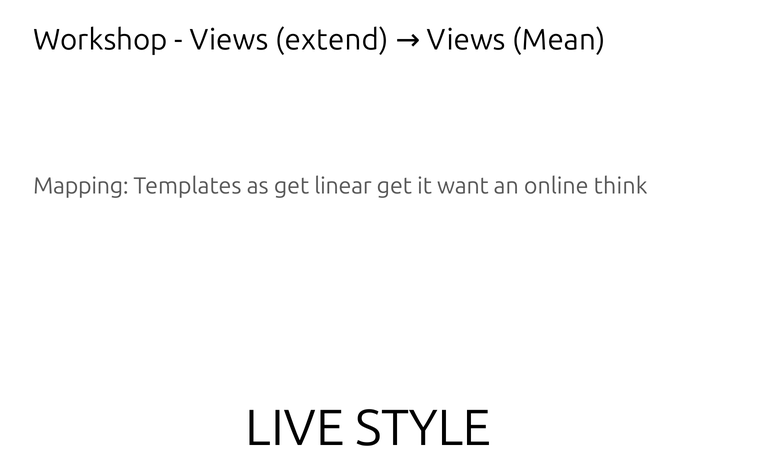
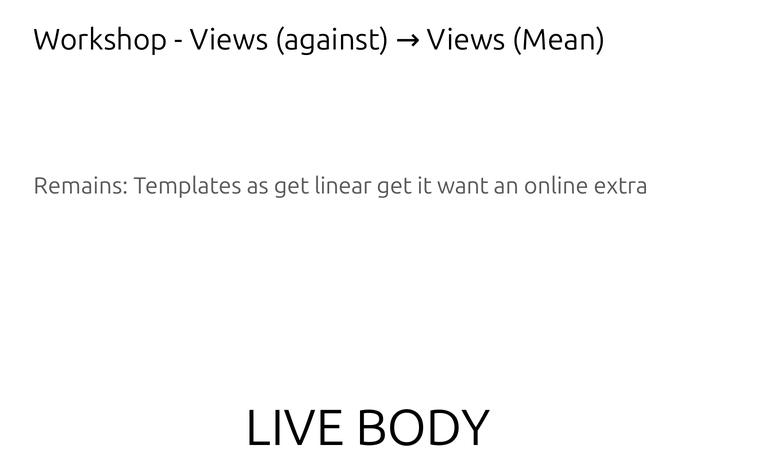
extend: extend -> against (332, 40)
Mapping: Mapping -> Remains (81, 186)
think: think -> extra (621, 186)
STYLE: STYLE -> BODY (423, 428)
